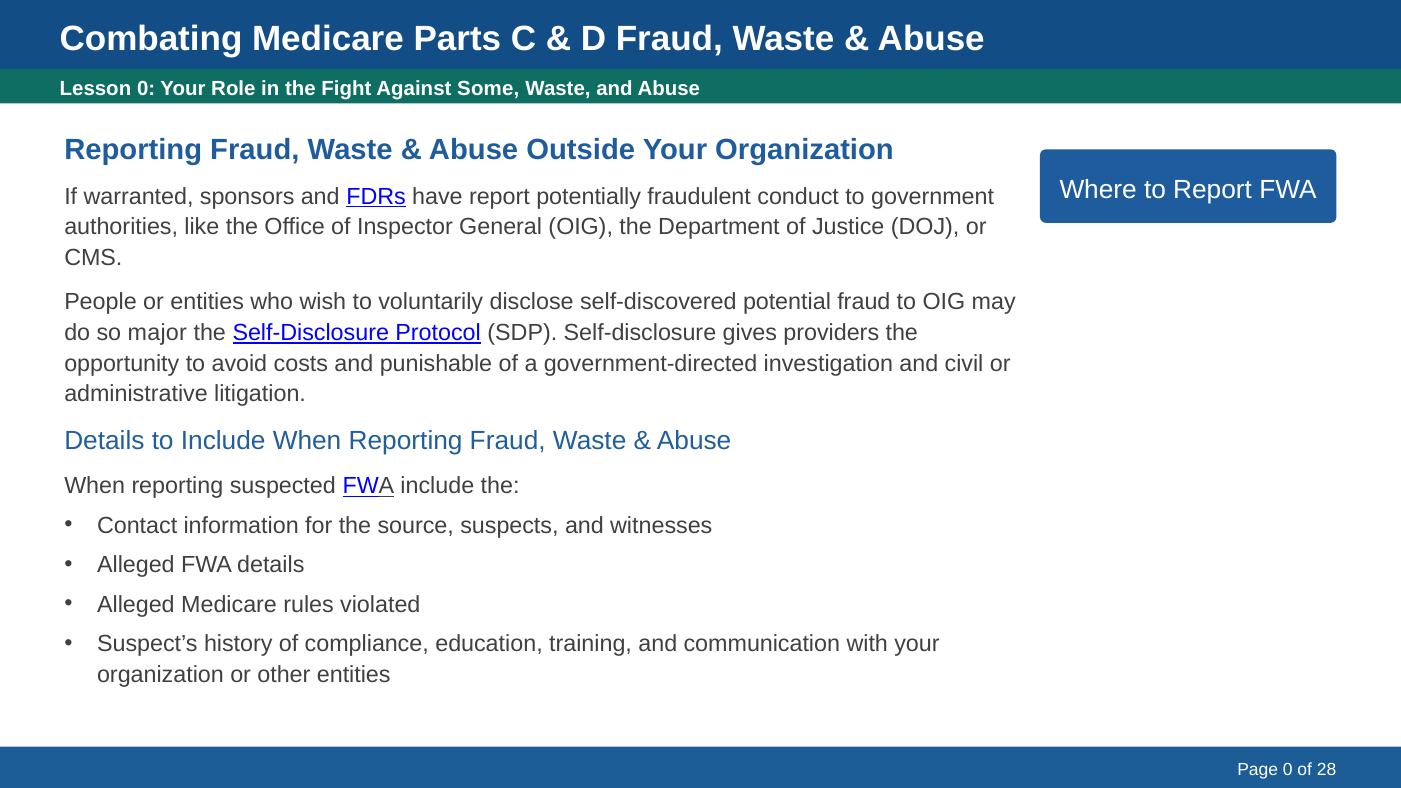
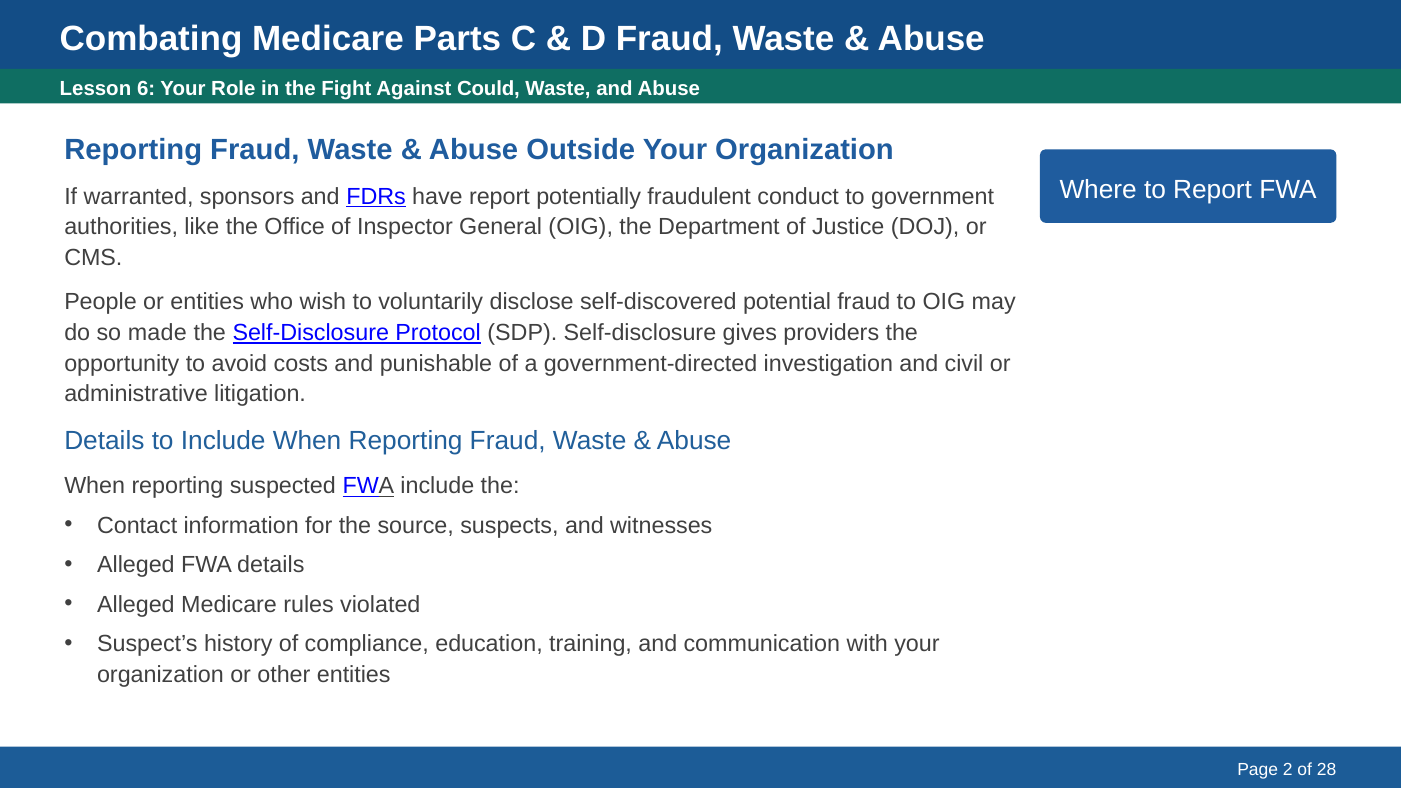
Lesson 0: 0 -> 6 (146, 89)
Some: Some -> Could (488, 89)
major: major -> made (157, 333)
Page 0: 0 -> 2 (1288, 770)
